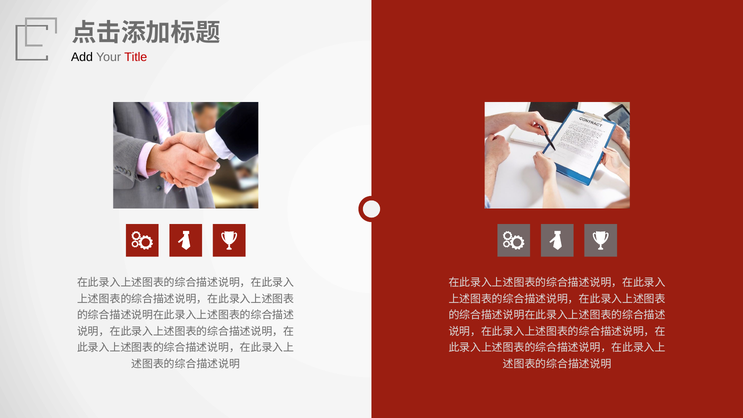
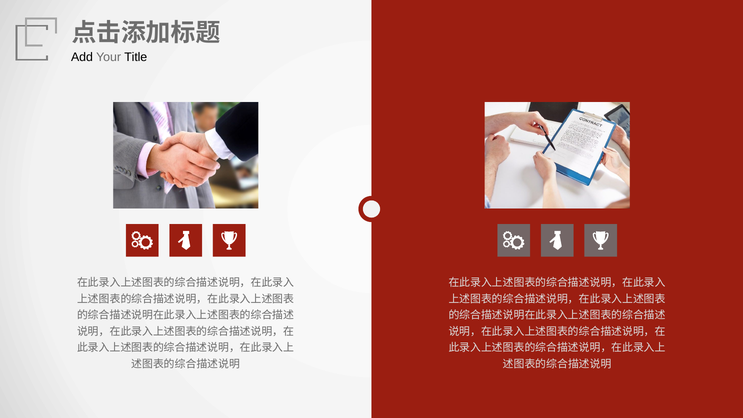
Title colour: red -> black (136, 57)
